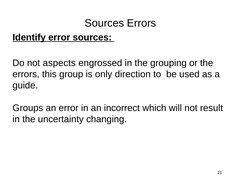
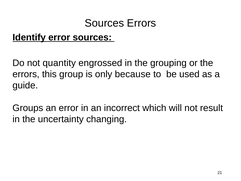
aspects: aspects -> quantity (59, 63)
direction: direction -> because (133, 74)
